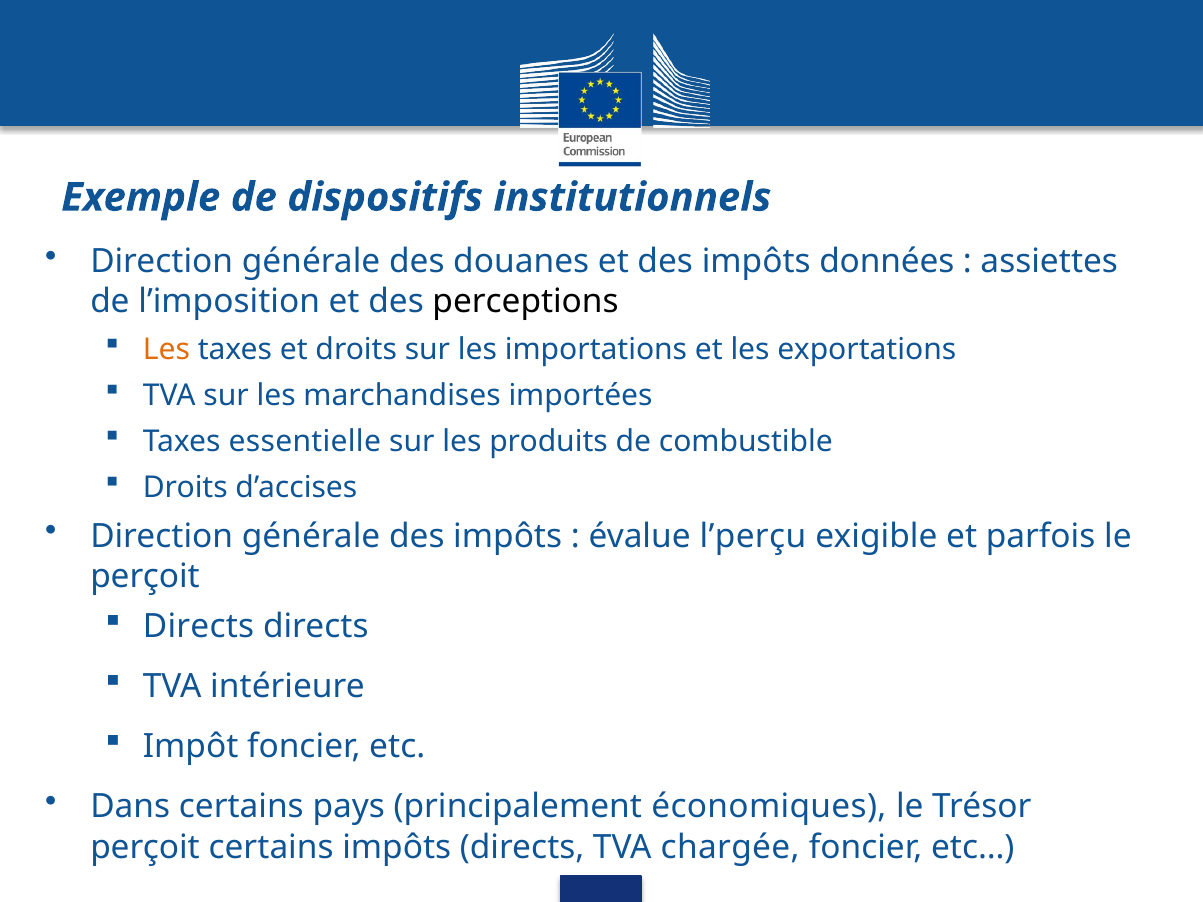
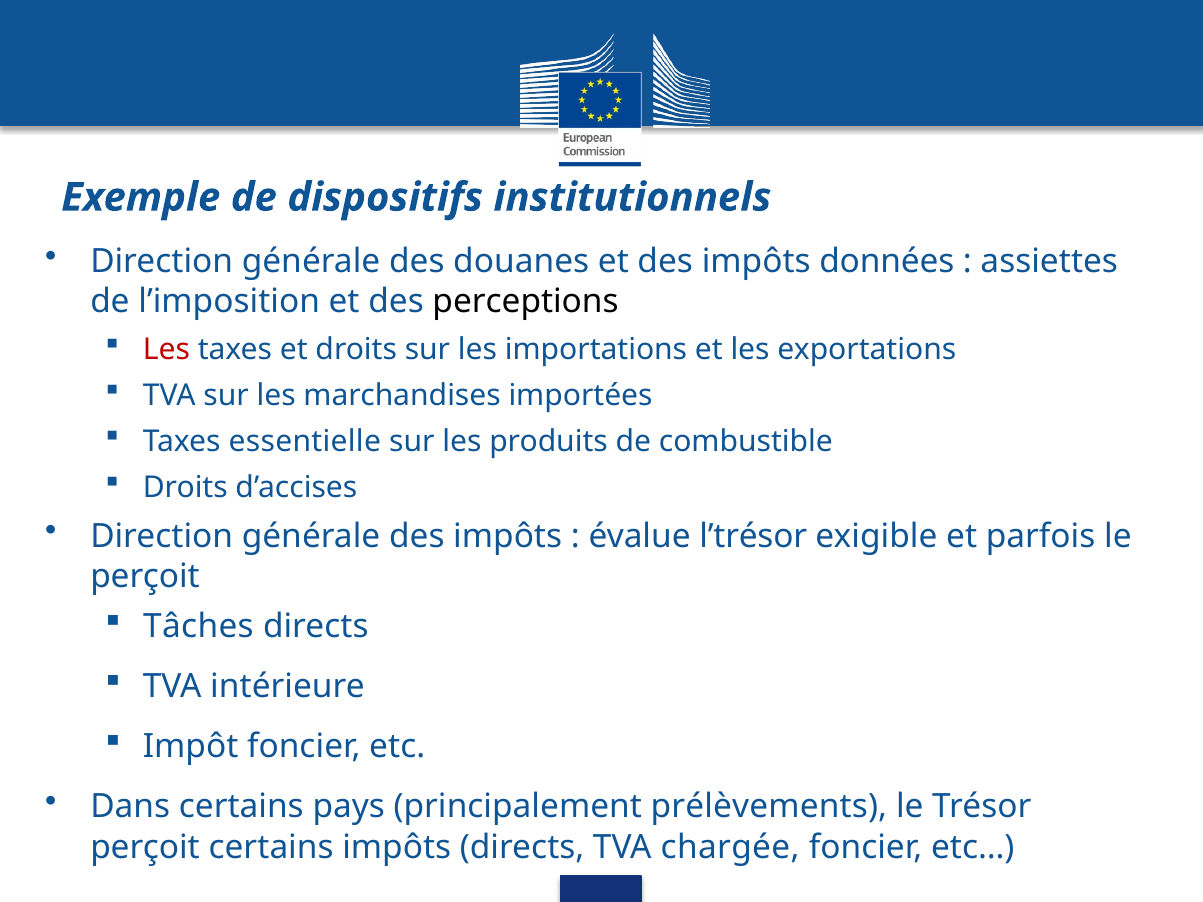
Les colour: orange -> red (166, 350)
l’perçu: l’perçu -> l’trésor (753, 536)
Directs: Directs -> Tâches (198, 627)
économiques: économiques -> prélèvements (769, 807)
